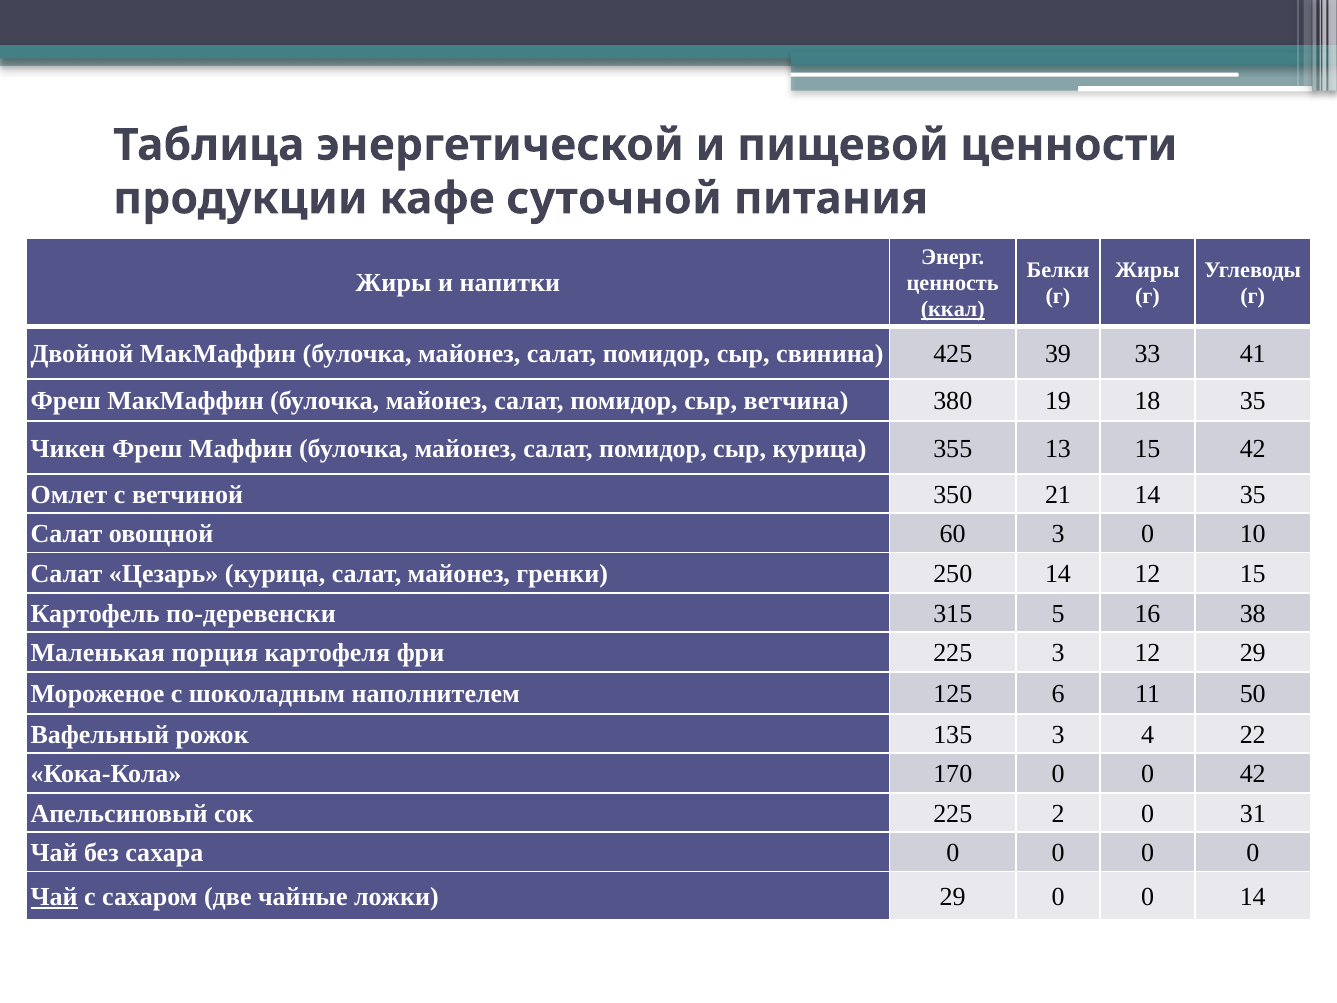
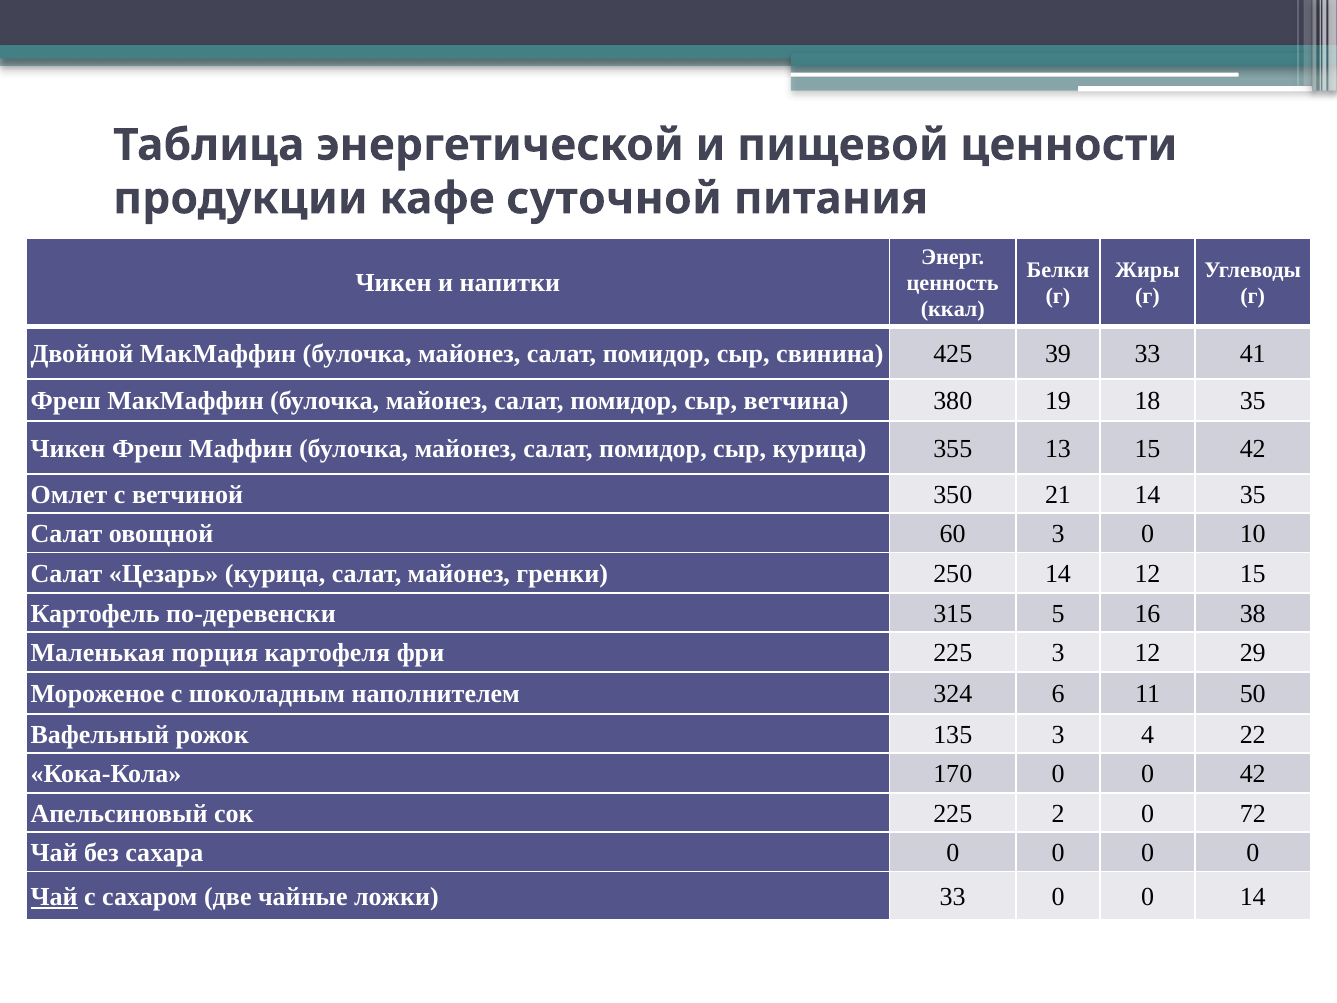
Жиры: Жиры -> Чикен (394, 283)
ккал underline: present -> none (953, 309)
125: 125 -> 324 (953, 694)
31: 31 -> 72 (1253, 813)
ложки 29: 29 -> 33 (953, 897)
